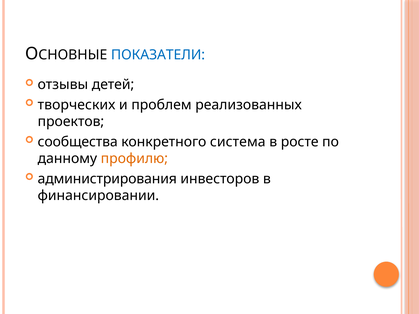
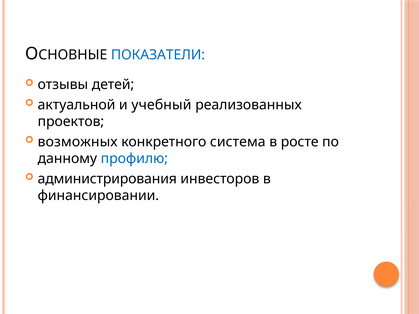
творческих: творческих -> актуальной (77, 105)
проблем: проблем -> учебный (161, 105)
сообщества: сообщества -> возможных (78, 142)
профилю colour: orange -> blue (134, 159)
